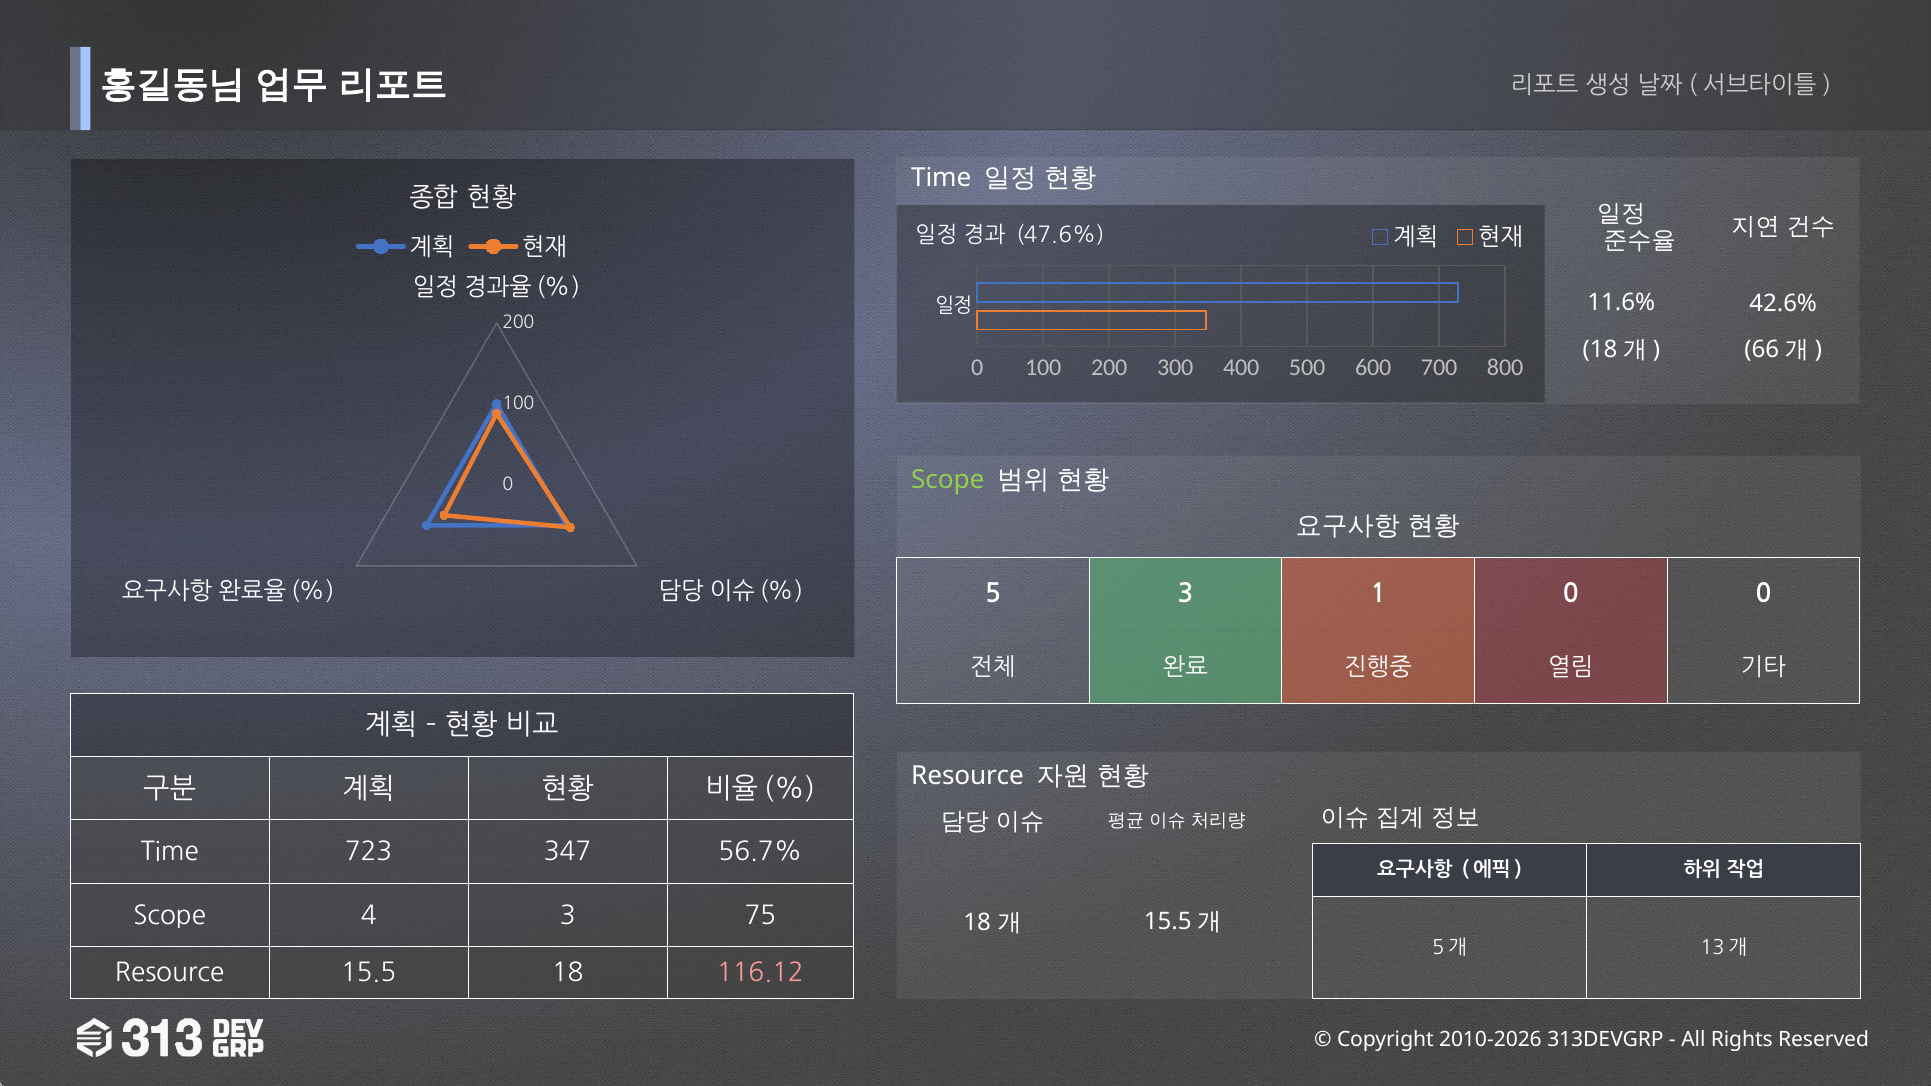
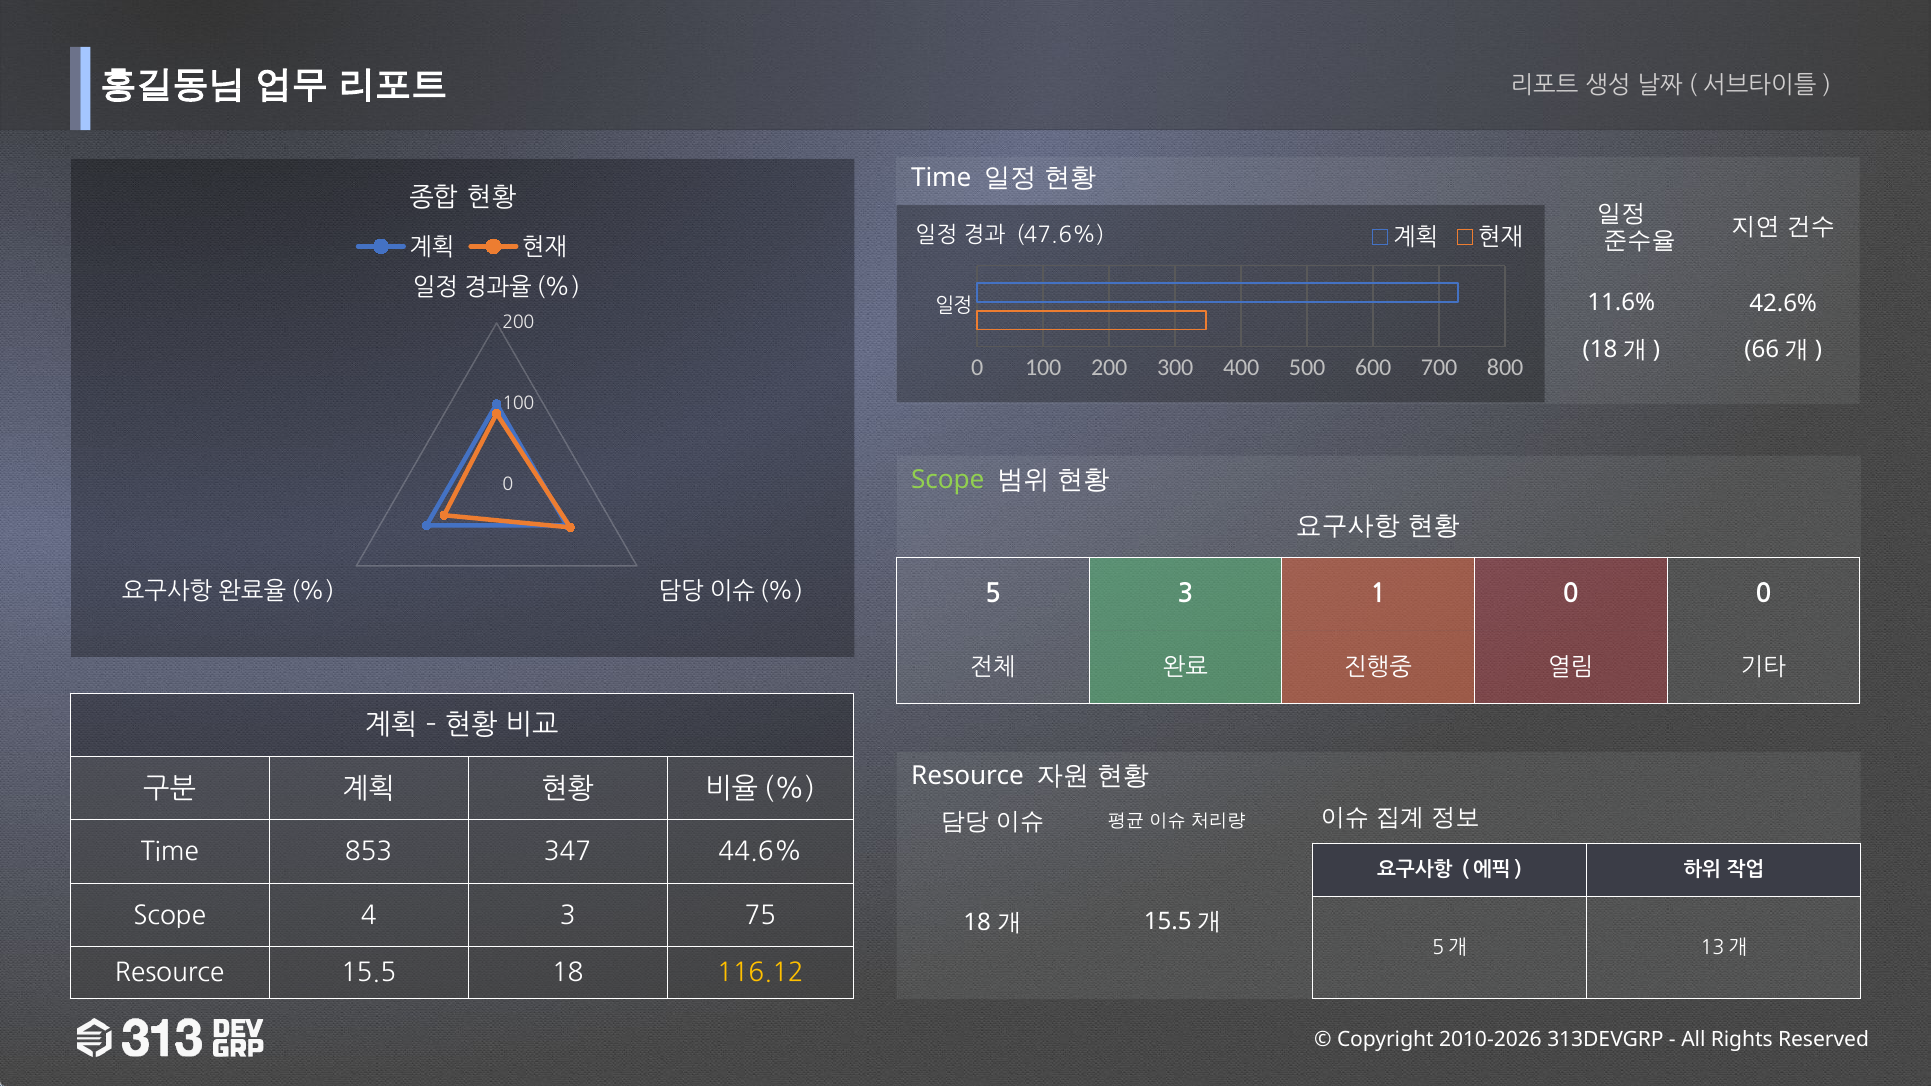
723: 723 -> 853 (369, 852)
56.7%: 56.7% -> 44.6% (760, 852)
116.12 colour: pink -> yellow (760, 973)
